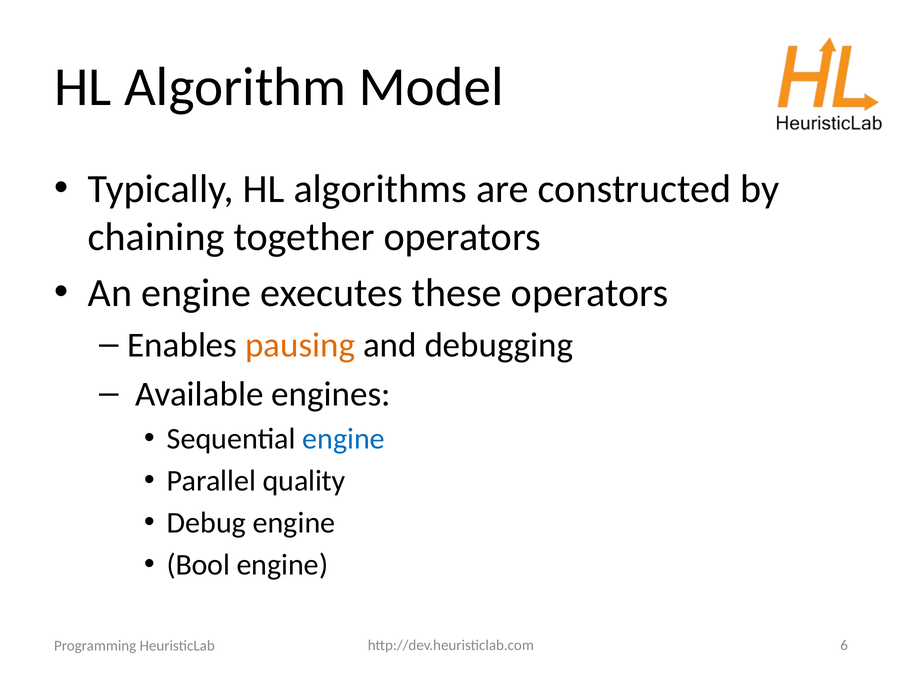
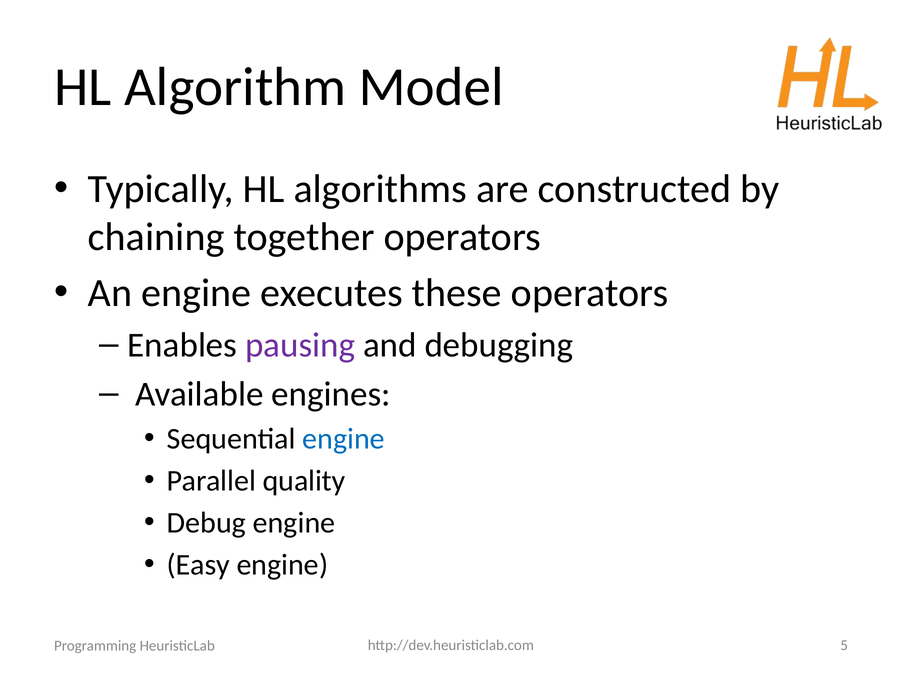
pausing colour: orange -> purple (300, 345)
Bool: Bool -> Easy (198, 565)
6: 6 -> 5 (844, 646)
